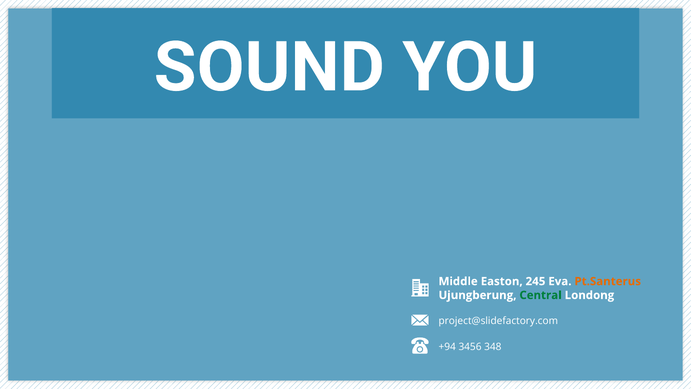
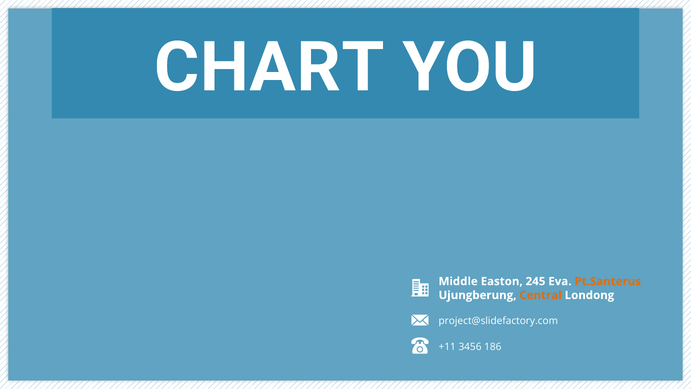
SOUND: SOUND -> CHART (269, 67)
Central colour: green -> orange (541, 295)
+94: +94 -> +11 (447, 346)
348: 348 -> 186 (493, 346)
